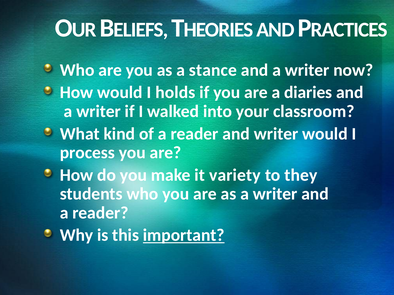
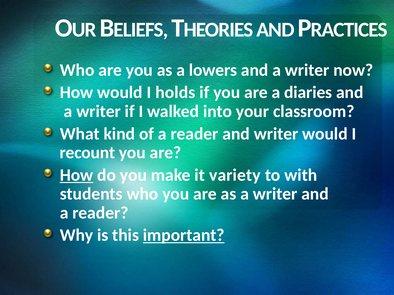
stance: stance -> lowers (213, 70)
process: process -> recount (87, 153)
How underline: none -> present (77, 175)
they: they -> with (301, 175)
